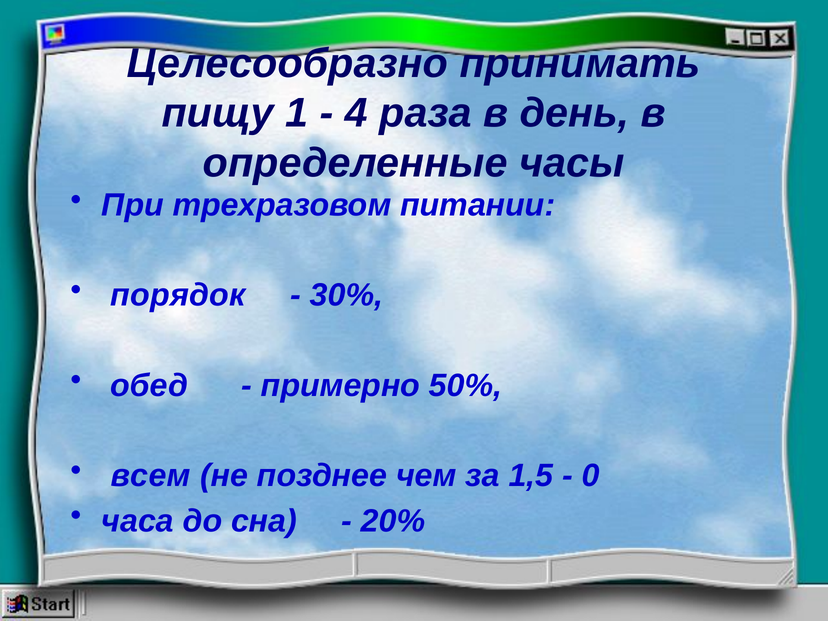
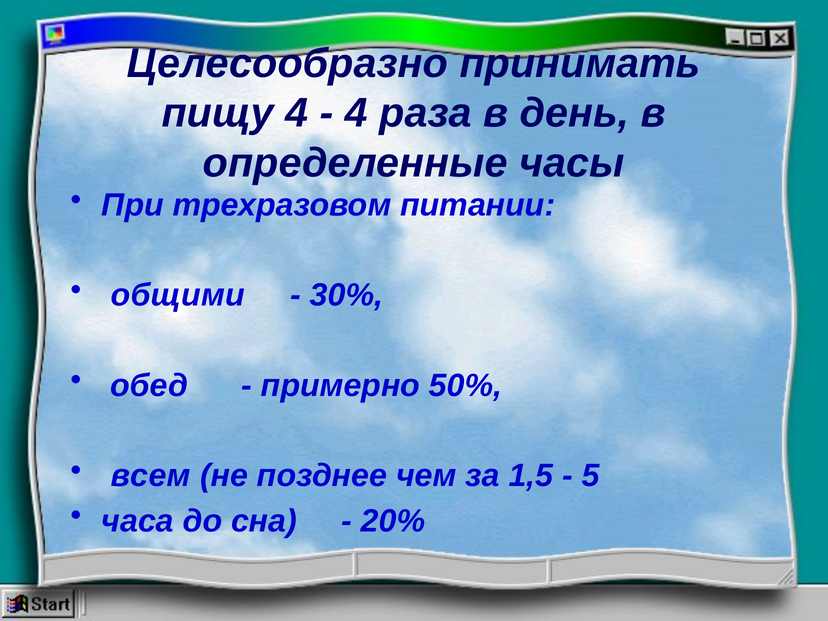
пищу 1: 1 -> 4 (297, 113)
порядок: порядок -> общими (178, 295)
0: 0 -> 5 (591, 476)
